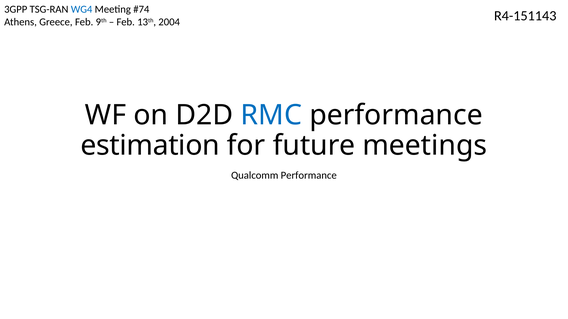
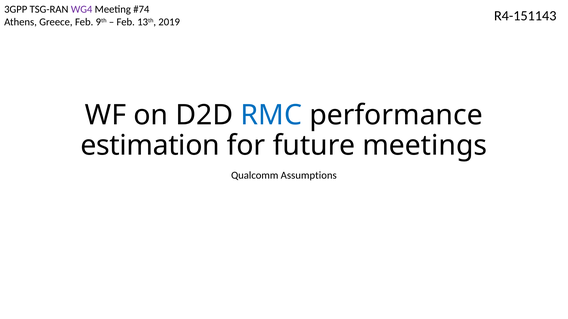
WG4 colour: blue -> purple (82, 9)
2004: 2004 -> 2019 (169, 22)
Qualcomm Performance: Performance -> Assumptions (309, 176)
